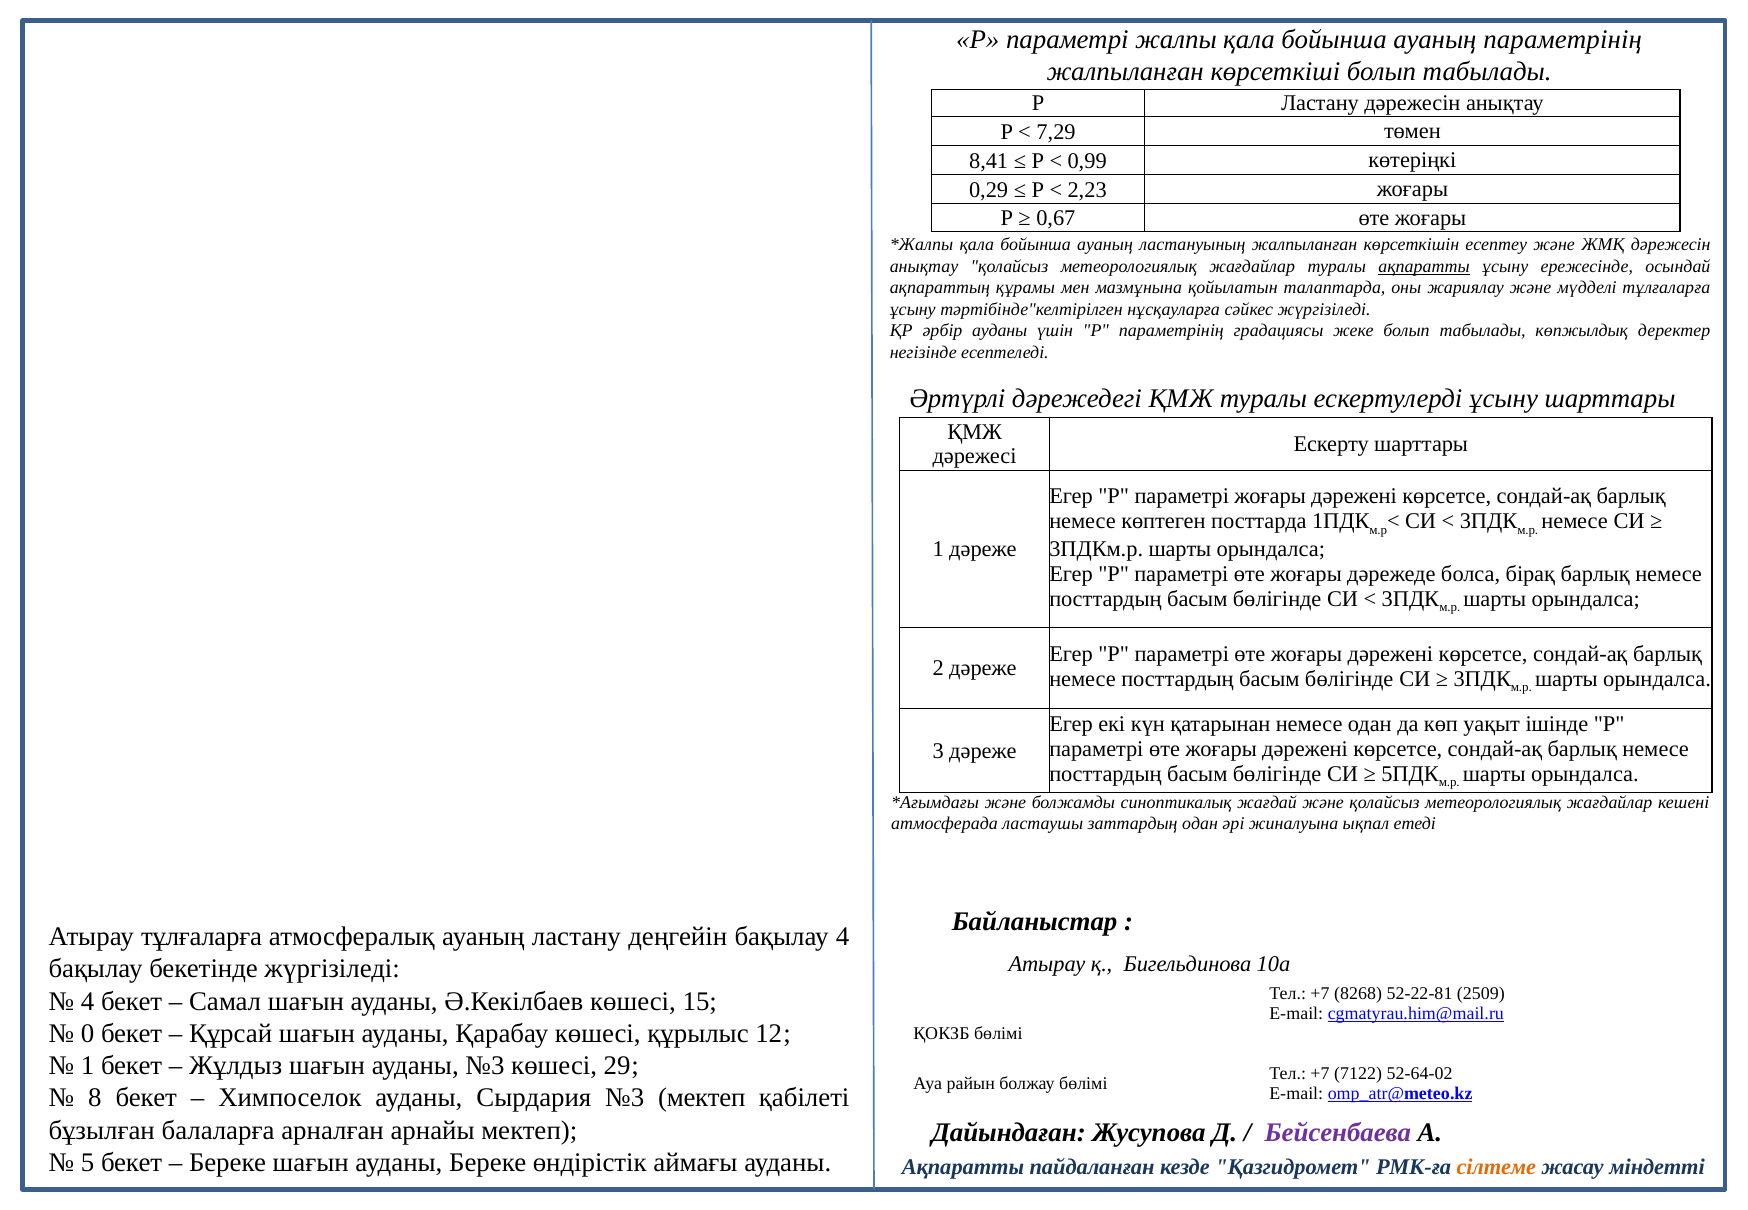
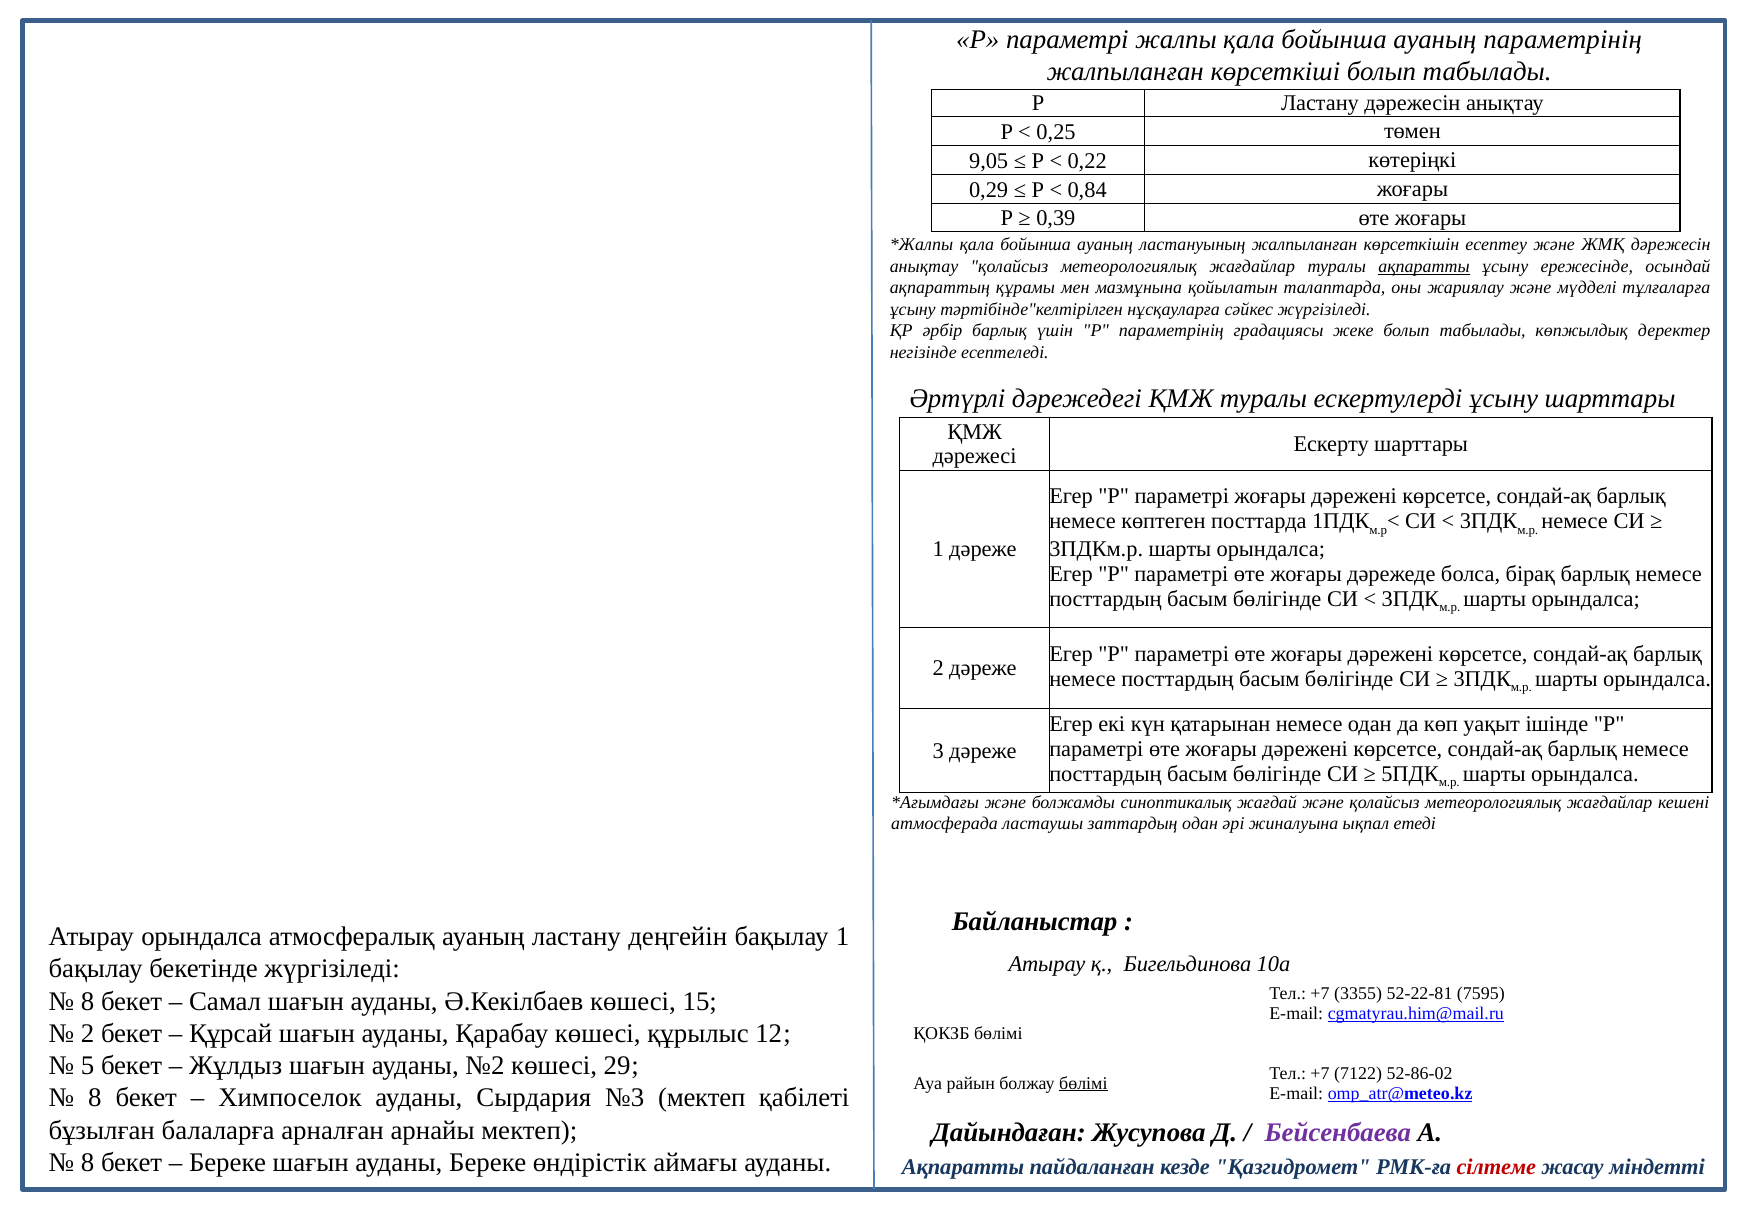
7,29: 7,29 -> 0,25 (1056, 132)
8,41: 8,41 -> 9,05 (989, 161)
0,99: 0,99 -> 0,22 (1087, 161)
2,23: 2,23 -> 0,84 (1087, 190)
0,67: 0,67 -> 0,39 (1056, 219)
әрбір ауданы: ауданы -> барлық (1000, 331)
Атырау тұлғаларға: тұлғаларға -> орындалса (201, 937)
бақылау 4: 4 -> 1 (843, 937)
8268: 8268 -> 3355 (1358, 994)
2509: 2509 -> 7595 (1481, 994)
4: 4 -> 8 (88, 1001)
0: 0 -> 2 (88, 1034)
1: 1 -> 5 (88, 1066)
ауданы №3: №3 -> №2 (485, 1066)
52-64-02: 52-64-02 -> 52-86-02 (1420, 1073)
бөлімі underline: none -> present (1083, 1083)
5: 5 -> 8 (88, 1163)
сілтеме colour: orange -> red (1496, 1167)
